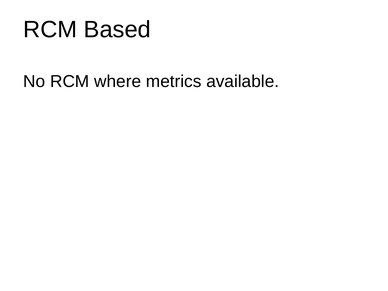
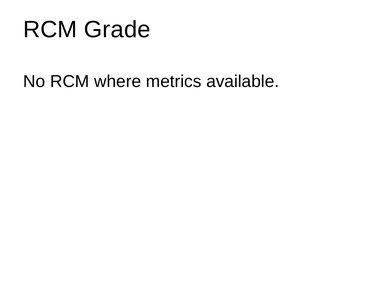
Based: Based -> Grade (117, 29)
